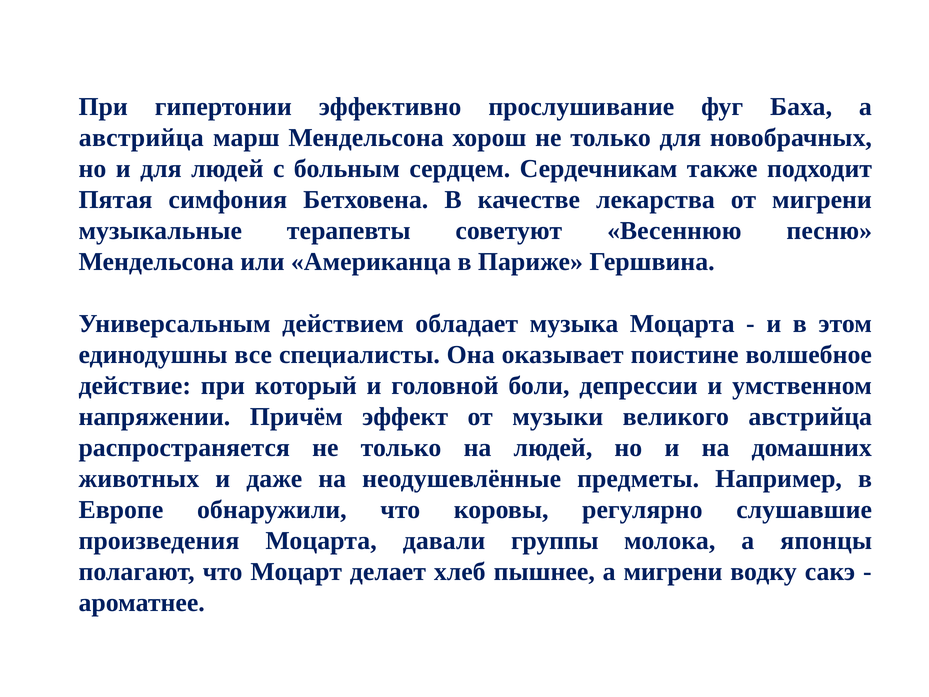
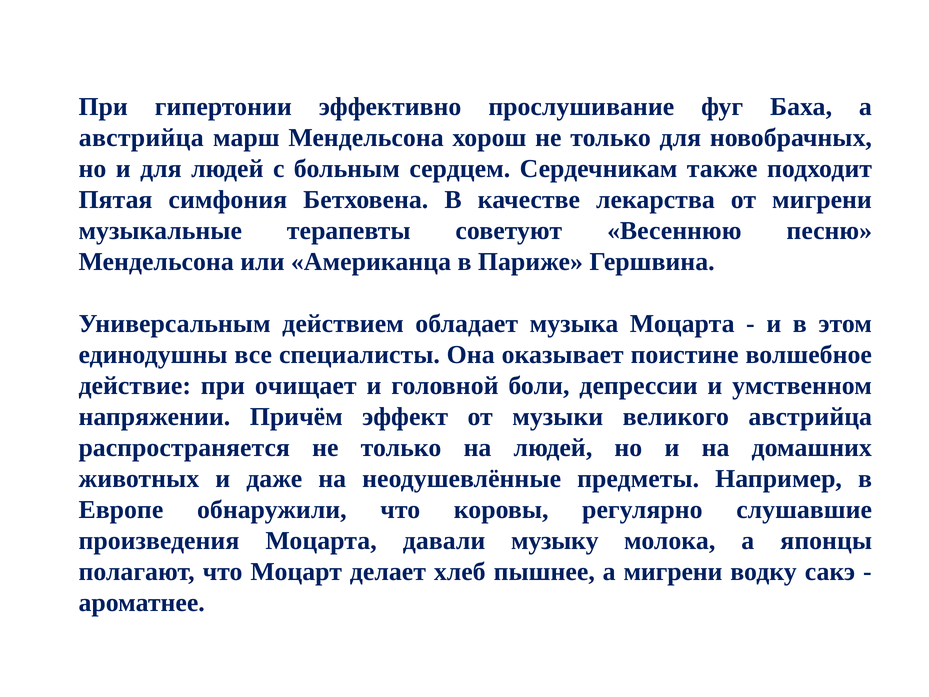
который: который -> очищает (306, 386)
группы: группы -> музыку (555, 541)
